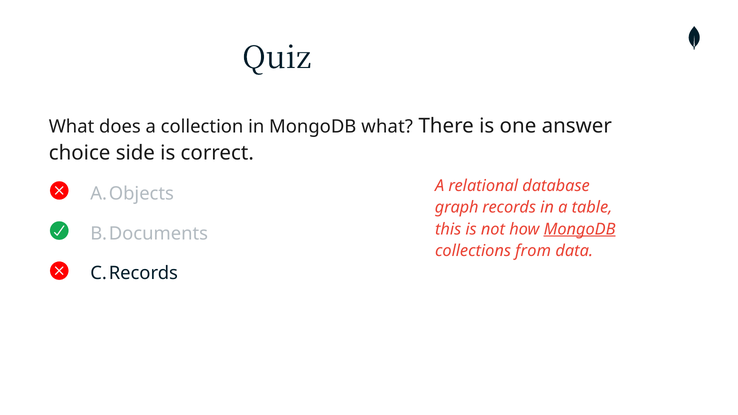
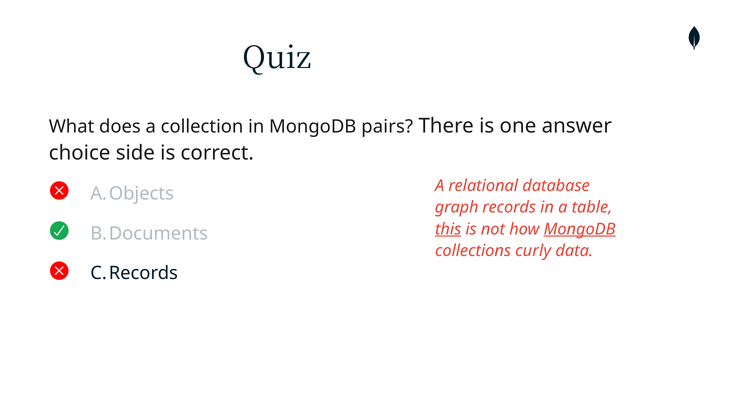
MongoDB what: what -> pairs (387, 127)
this underline: none -> present (448, 229)
from: from -> curly (533, 251)
